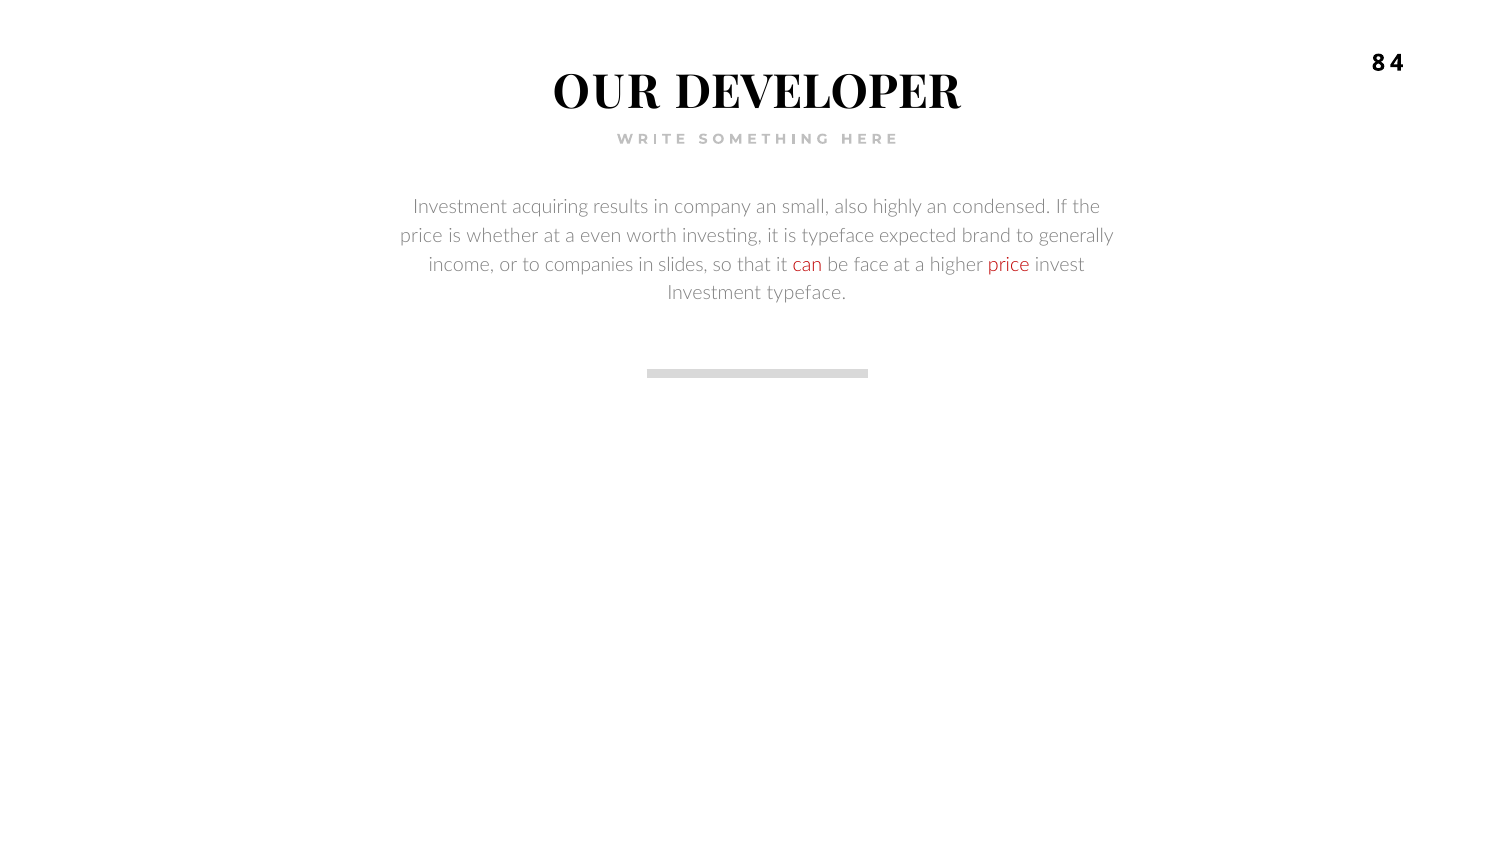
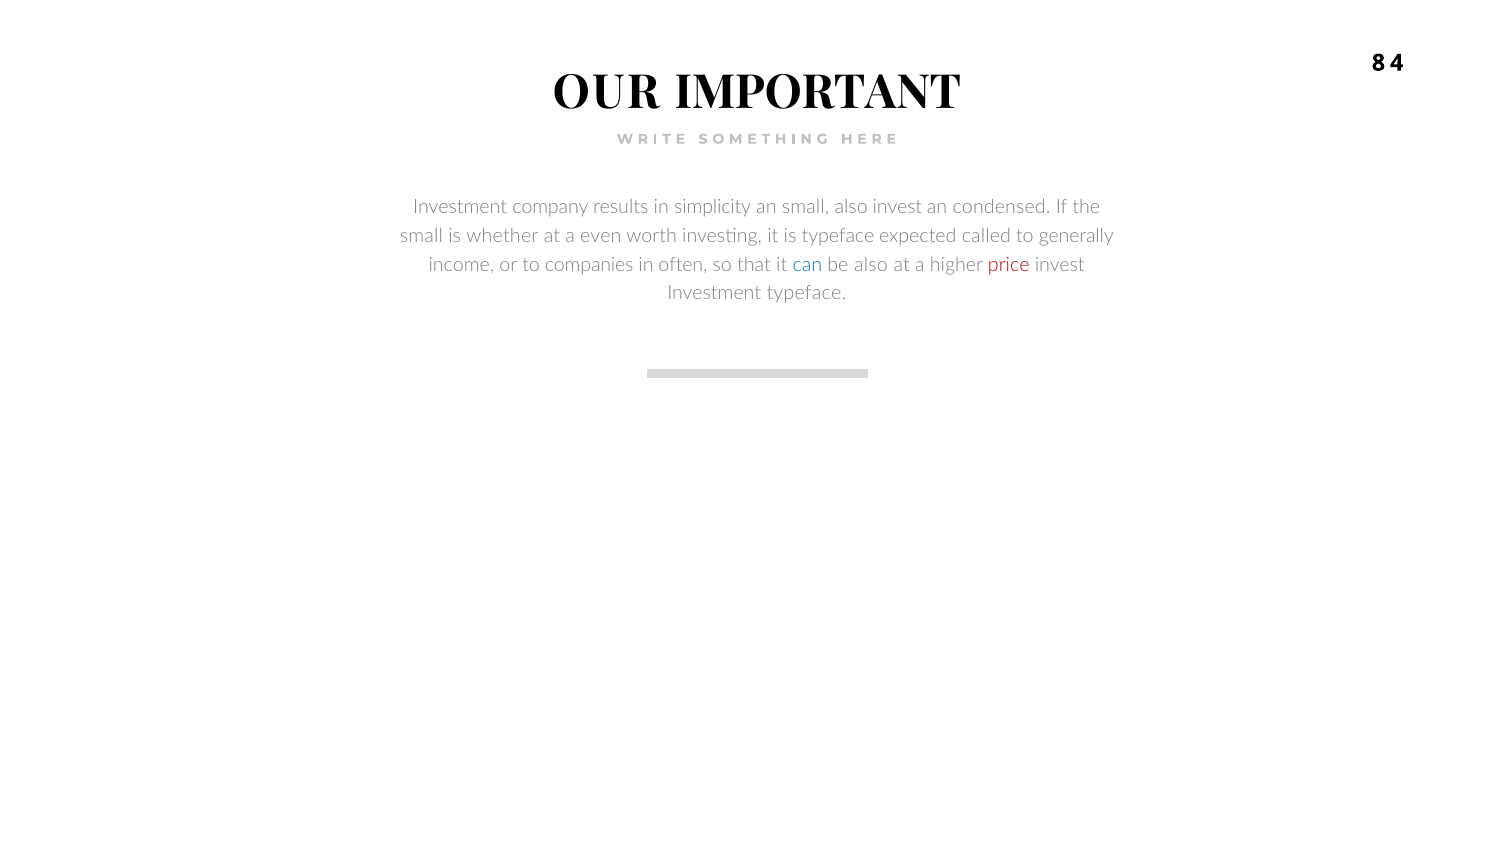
DEVELOPER: DEVELOPER -> IMPORTANT (818, 93)
acquiring: acquiring -> company (550, 207)
company: company -> simplicity (713, 207)
also highly: highly -> invest (897, 207)
price: price -> small (421, 236)
brand: brand -> called (986, 236)
slides: slides -> often (683, 265)
can colour: red -> blue (807, 265)
be face: face -> also (871, 265)
